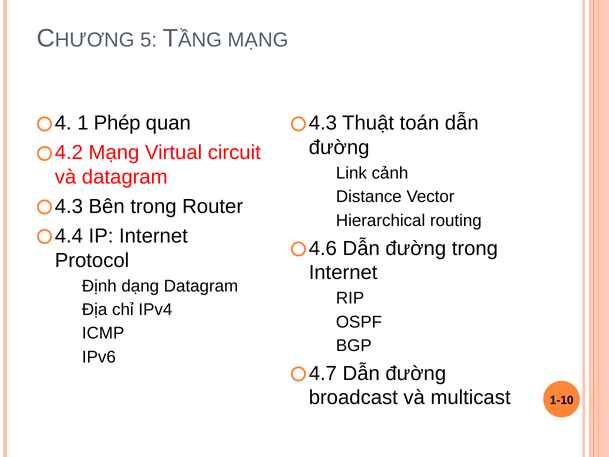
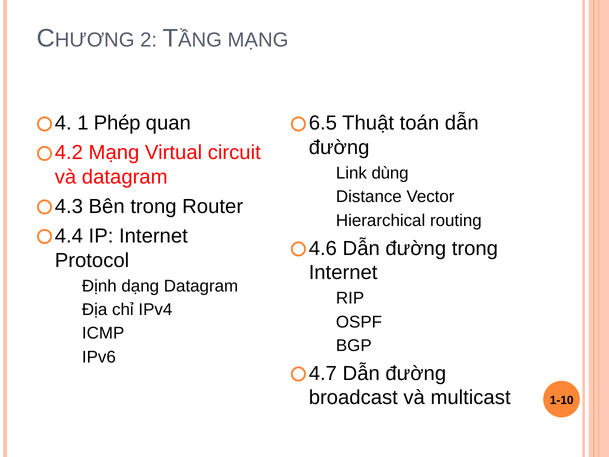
5: 5 -> 2 (149, 40)
4.3: 4.3 -> 6.5 (323, 123)
cảnh: cảnh -> dùng (390, 173)
